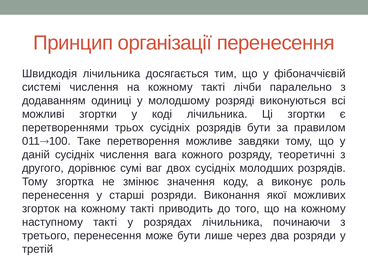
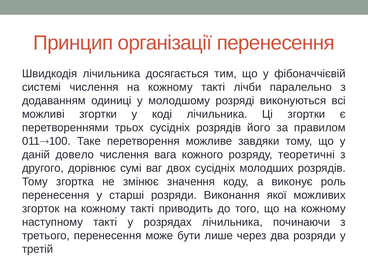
розрядів бути: бути -> його (259, 128)
даній сусідніх: сусідніх -> довело (75, 155)
